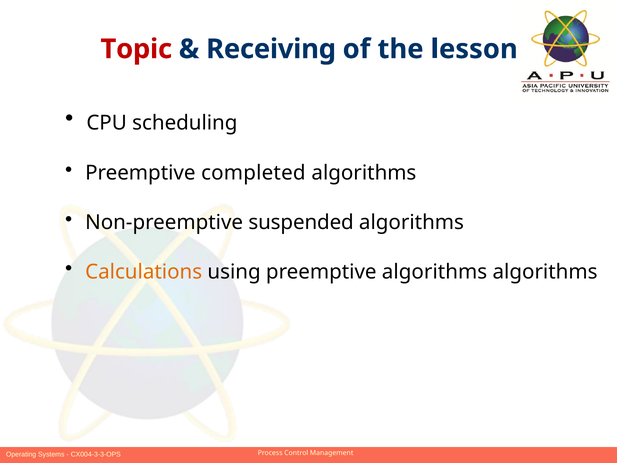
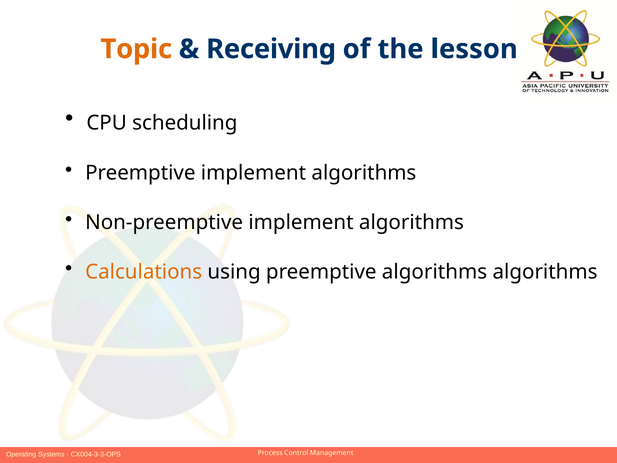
Topic colour: red -> orange (136, 49)
Preemptive completed: completed -> implement (253, 173)
Non-preemptive suspended: suspended -> implement (301, 222)
